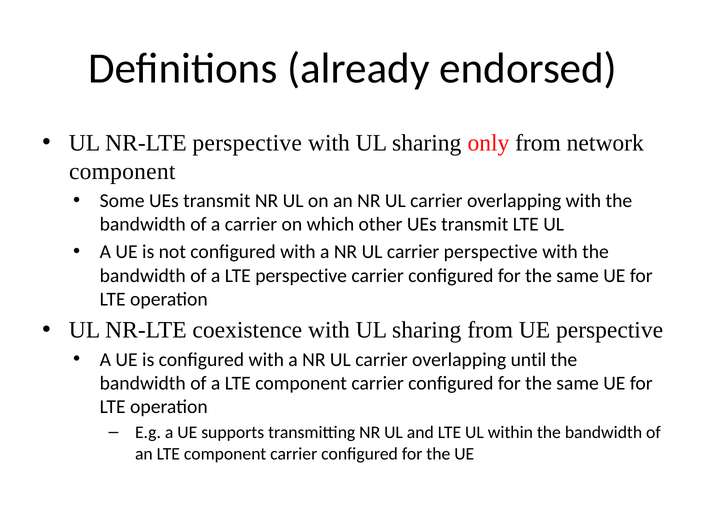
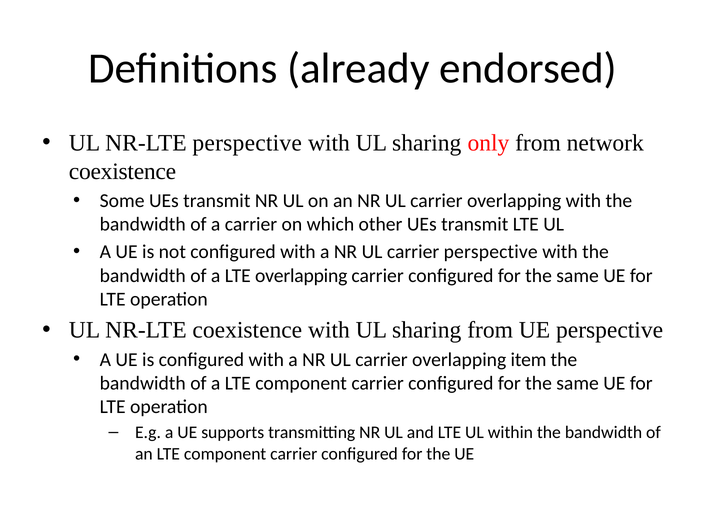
component: component -> coexistence (122, 171)
LTE perspective: perspective -> overlapping (301, 275)
until: until -> item (529, 359)
